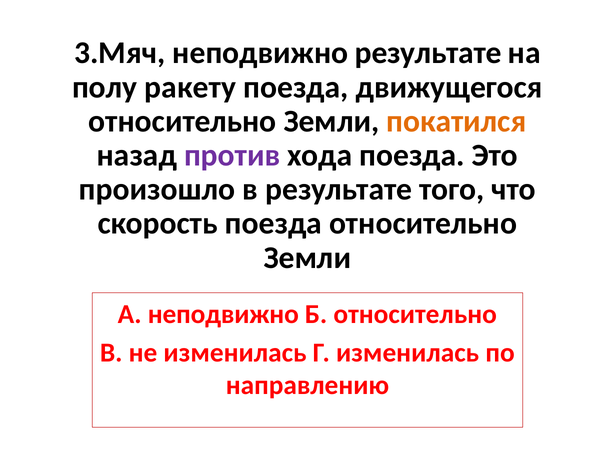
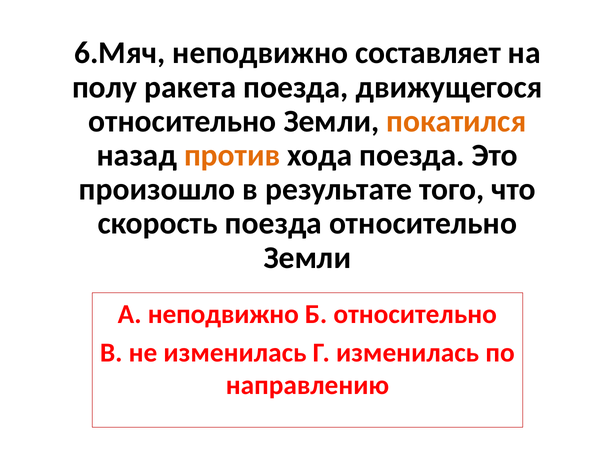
3.Мяч: 3.Мяч -> 6.Мяч (120, 53)
неподвижно результате: результате -> составляет (428, 53)
ракету: ракету -> ракета (190, 87)
против colour: purple -> orange (232, 155)
